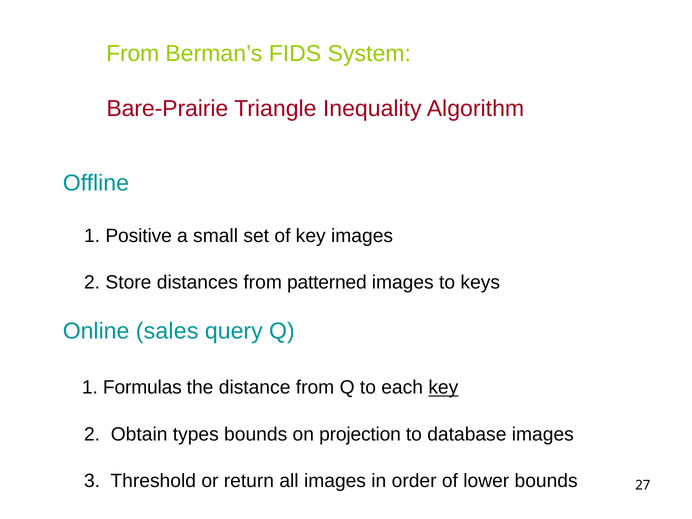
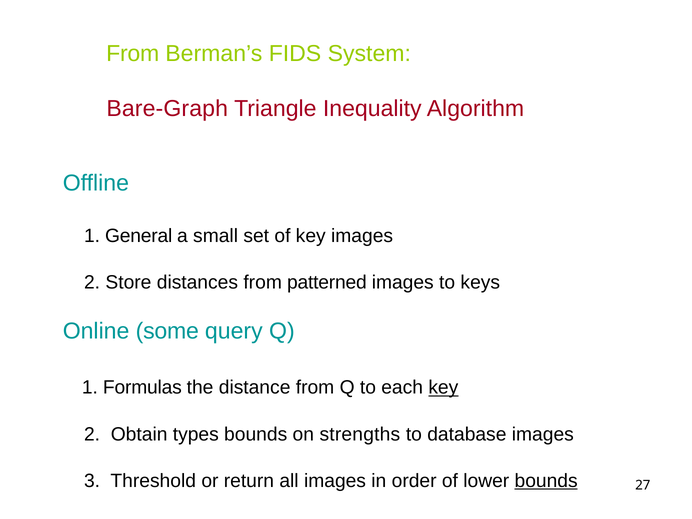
Bare-Prairie: Bare-Prairie -> Bare-Graph (167, 109)
Positive: Positive -> General (139, 236)
sales: sales -> some (167, 331)
projection: projection -> strengths (360, 435)
bounds underline: none -> present (546, 481)
